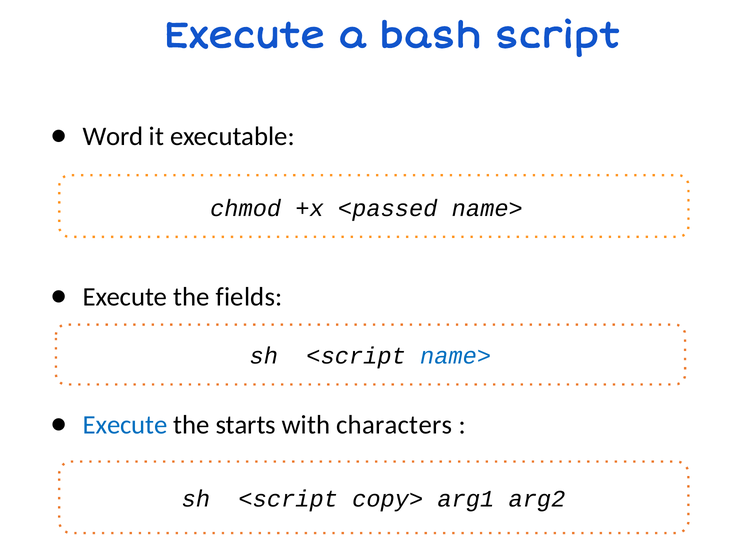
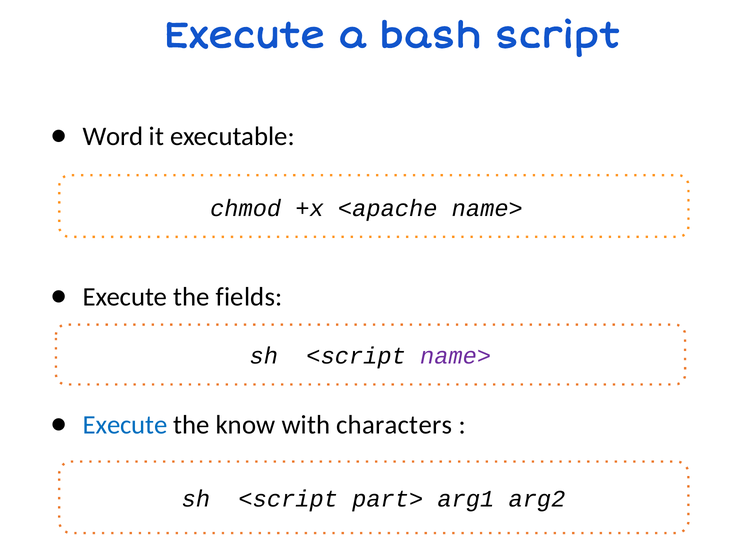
<passed: <passed -> <apache (388, 209)
name> colour: blue -> purple (456, 357)
starts: starts -> know (246, 426)
copy>: copy> -> part> (388, 500)
